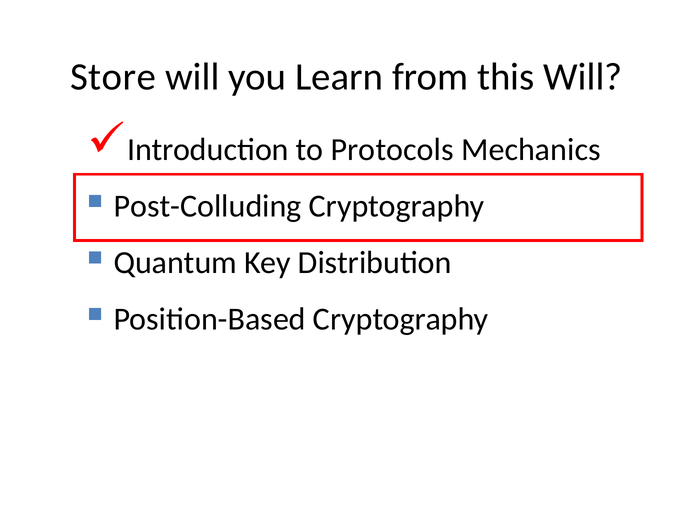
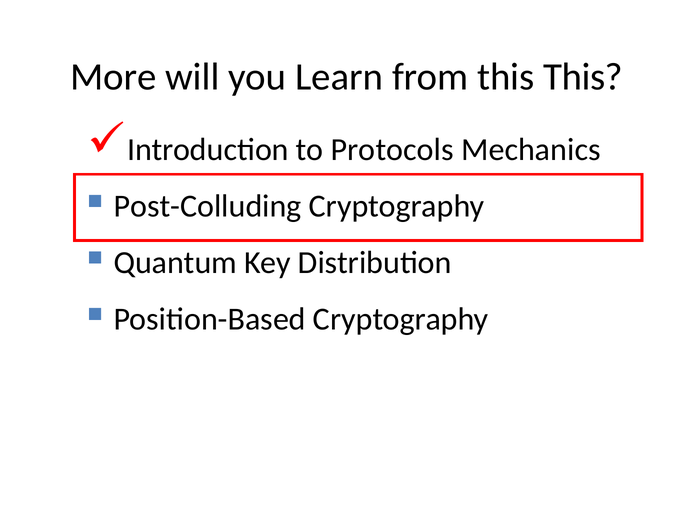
Store: Store -> More (113, 77)
this Will: Will -> This (583, 77)
